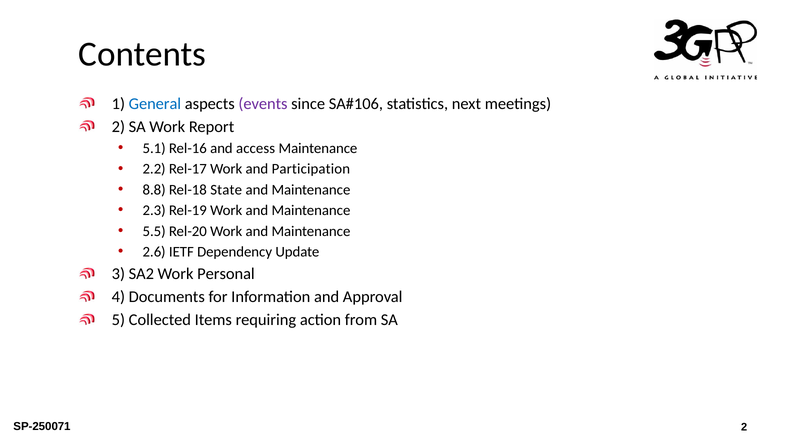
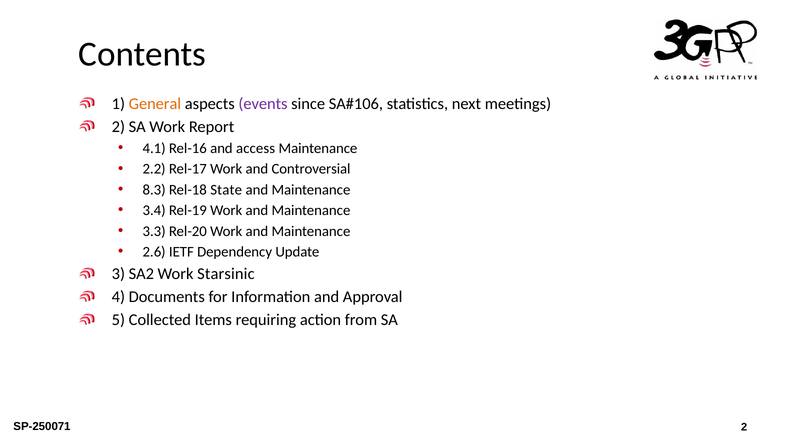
General colour: blue -> orange (155, 104)
5.1: 5.1 -> 4.1 (154, 149)
Participation: Participation -> Controversial (311, 169)
8.8: 8.8 -> 8.3 (154, 190)
2.3: 2.3 -> 3.4 (154, 211)
5.5: 5.5 -> 3.3 (154, 231)
Personal: Personal -> Starsinic (226, 274)
